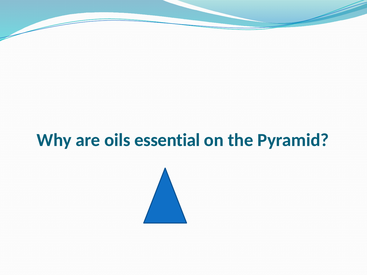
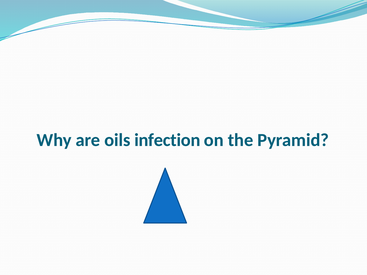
essential: essential -> infection (167, 140)
